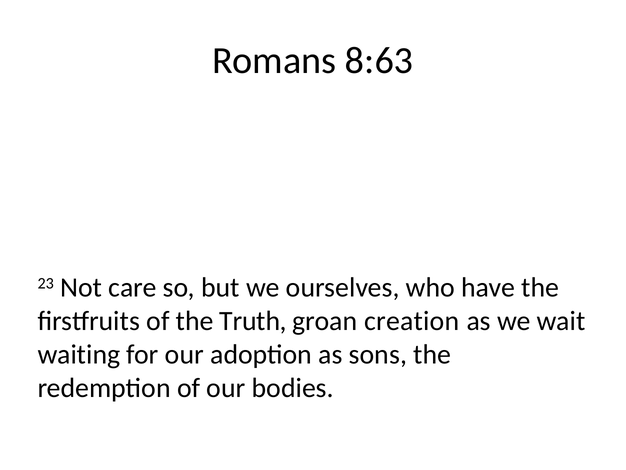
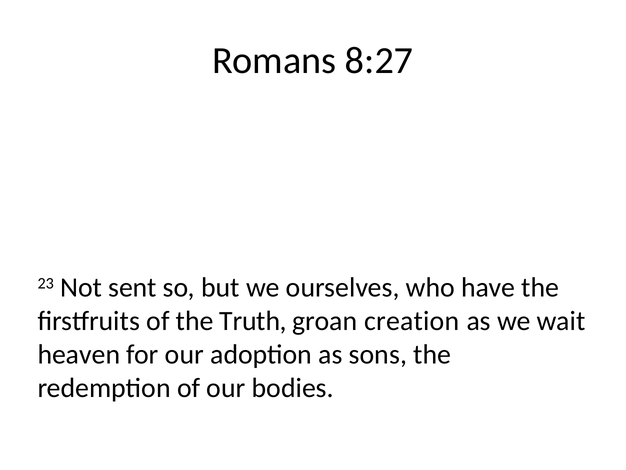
8:63: 8:63 -> 8:27 (379, 61)
care: care -> sent (133, 287)
waiting: waiting -> heaven (79, 354)
